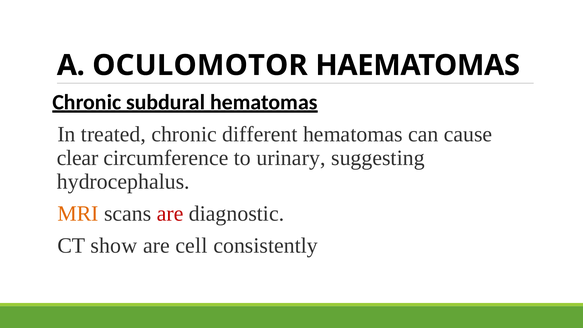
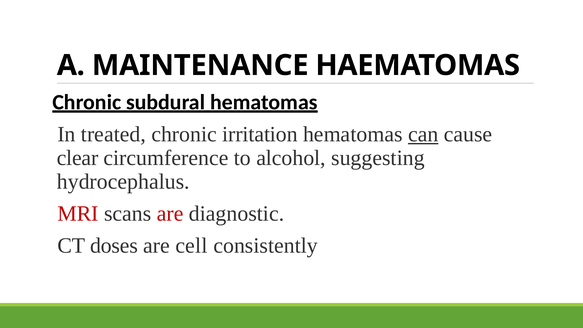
OCULOMOTOR: OCULOMOTOR -> MAINTENANCE (200, 65)
different: different -> irritation (260, 134)
can underline: none -> present (423, 134)
urinary: urinary -> alcohol (291, 158)
MRI colour: orange -> red (78, 214)
show: show -> doses (114, 246)
